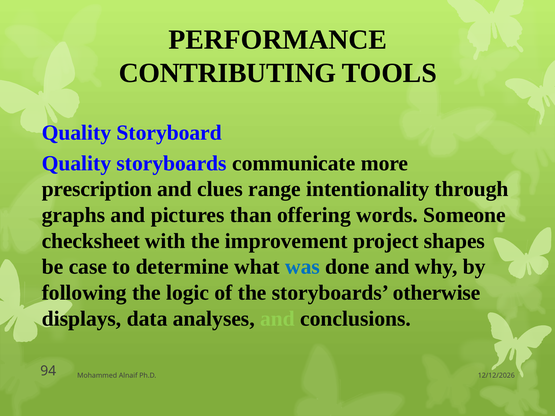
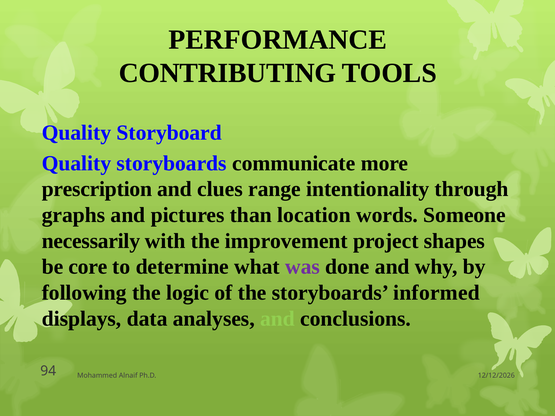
offering: offering -> location (314, 215)
checksheet: checksheet -> necessarily (91, 241)
case: case -> core (88, 267)
was colour: blue -> purple (302, 267)
otherwise: otherwise -> informed (437, 293)
